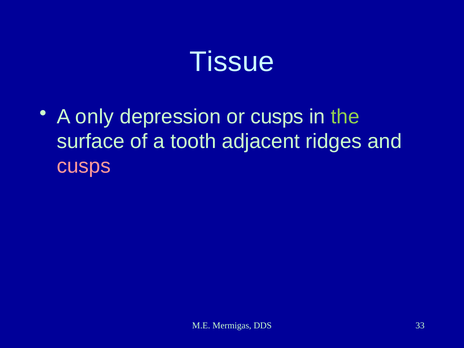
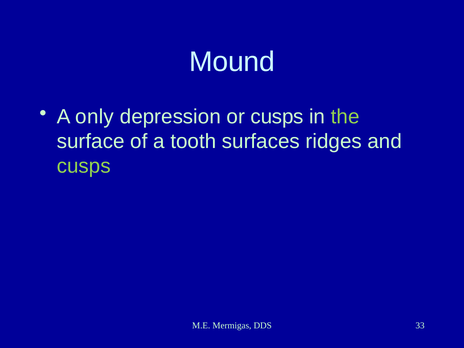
Tissue: Tissue -> Mound (232, 62)
adjacent: adjacent -> surfaces (261, 141)
cusps colour: pink -> light green (84, 166)
